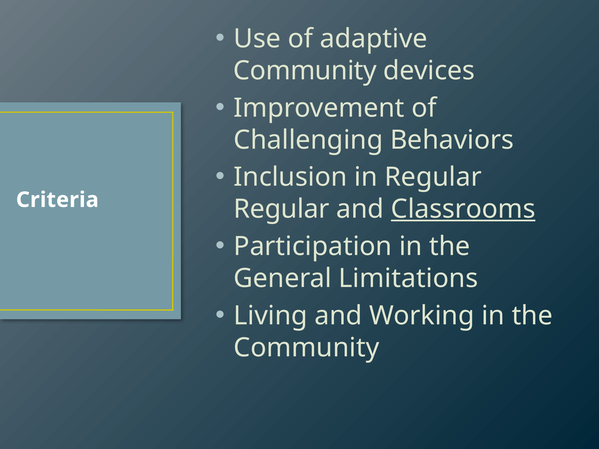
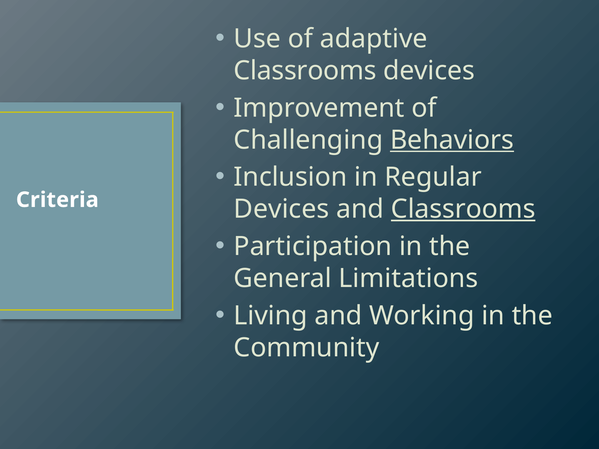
Community: Community -> Classrooms (305, 71)
Behaviors underline: none -> present (452, 140)
Regular: Regular -> Devices (281, 209)
